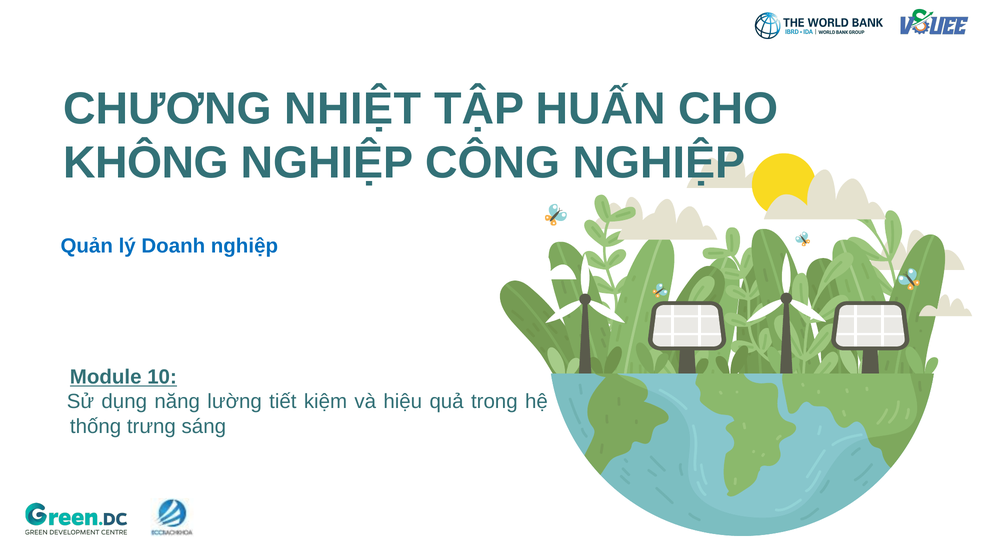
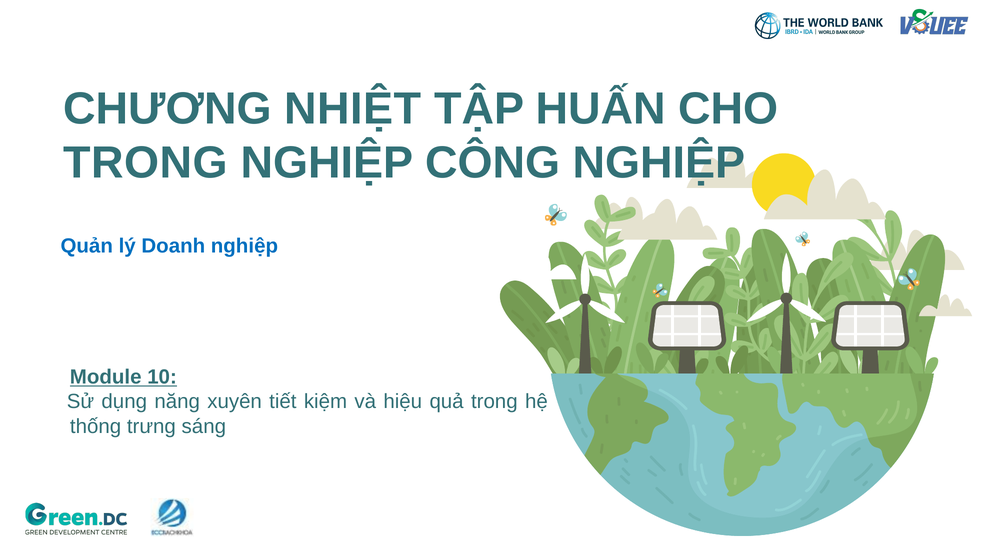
KHÔNG: KHÔNG -> TRONG (146, 163)
lường: lường -> xuyên (235, 402)
